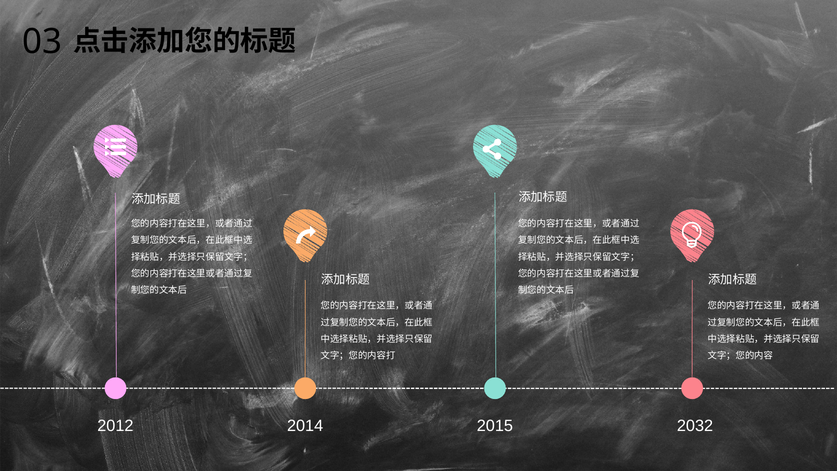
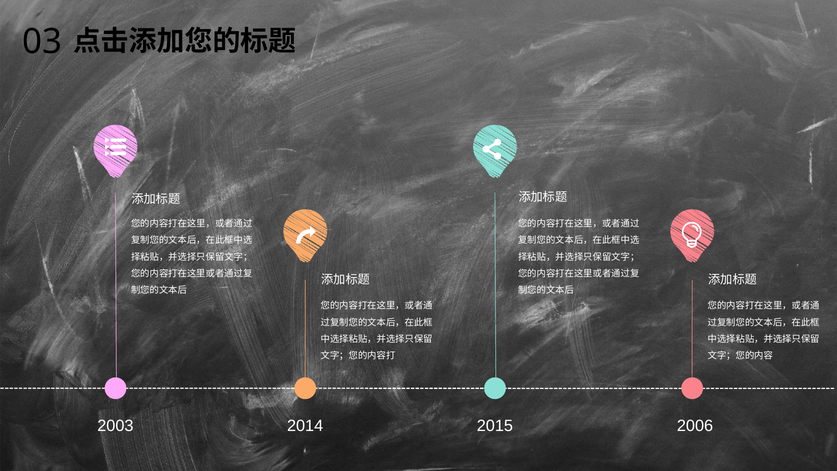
2012: 2012 -> 2003 (115, 426)
2032: 2032 -> 2006 (695, 426)
